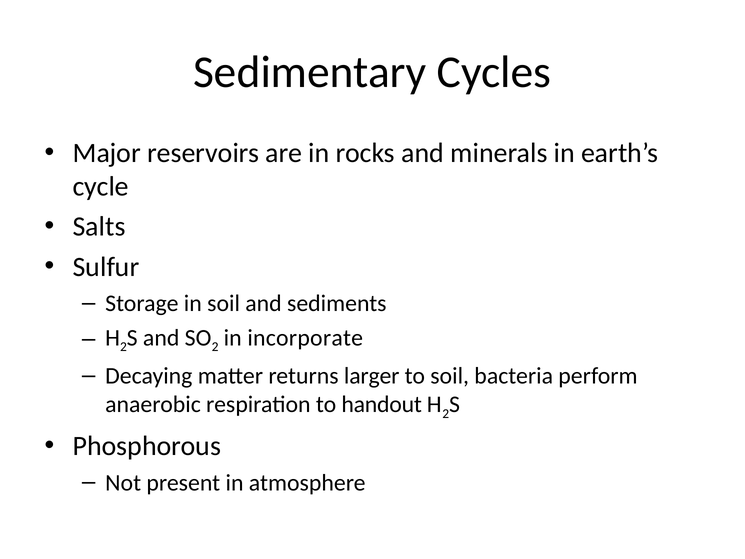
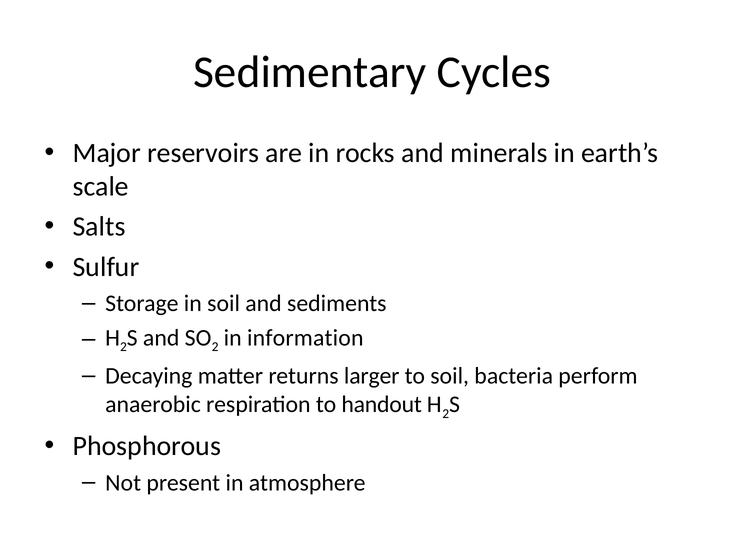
cycle: cycle -> scale (101, 186)
incorporate: incorporate -> information (305, 338)
